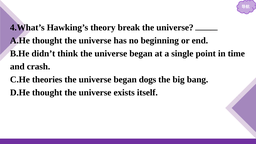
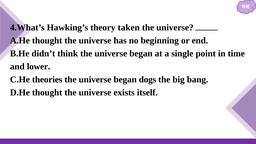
break: break -> taken (129, 27)
crash: crash -> lower (39, 66)
